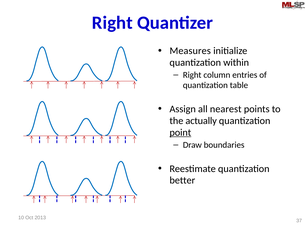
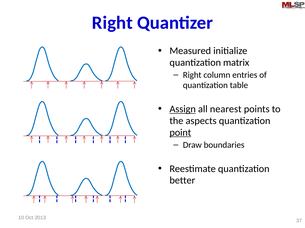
Measures: Measures -> Measured (190, 51)
within: within -> matrix (236, 63)
Assign underline: none -> present (183, 109)
actually: actually -> aspects (201, 121)
